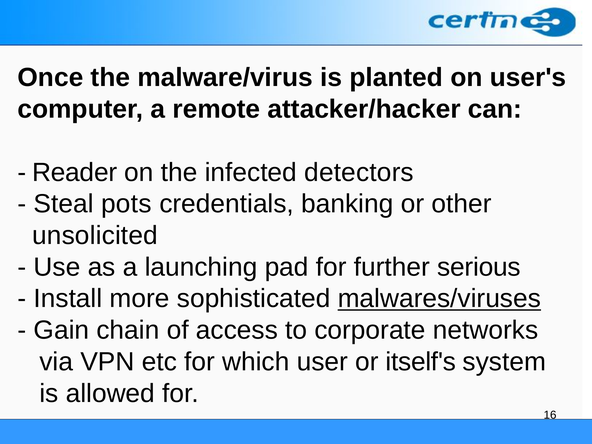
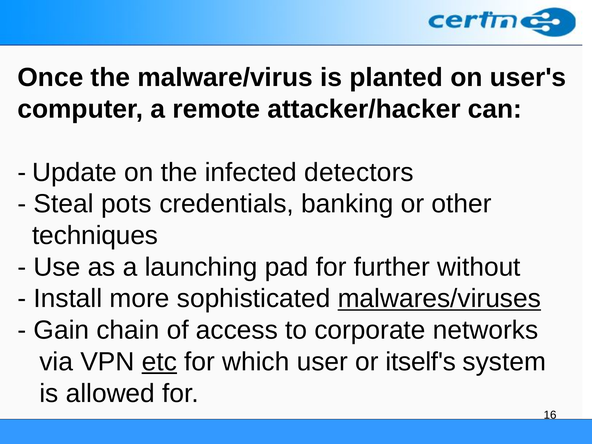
Reader: Reader -> Update (75, 172)
unsolicited: unsolicited -> techniques (95, 235)
serious: serious -> without (479, 267)
etc underline: none -> present (159, 362)
